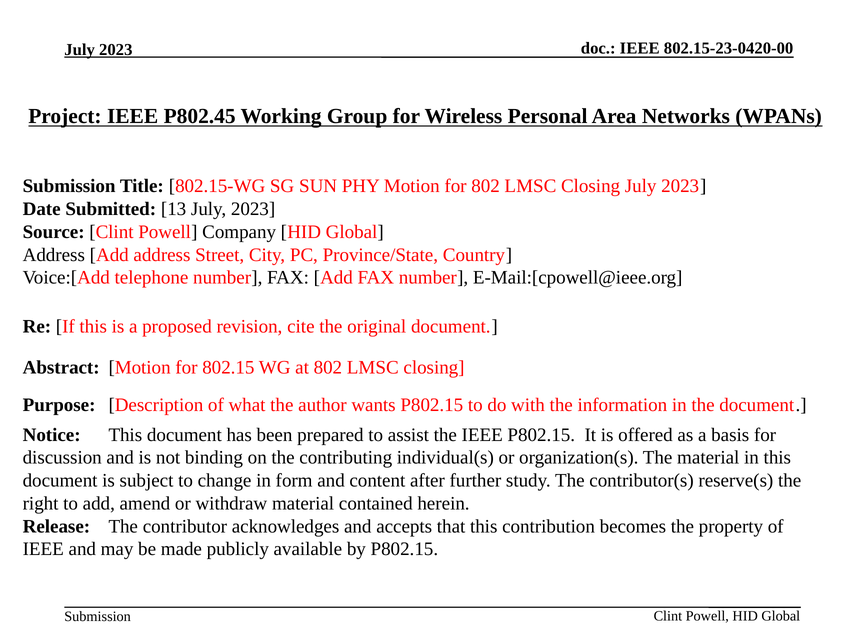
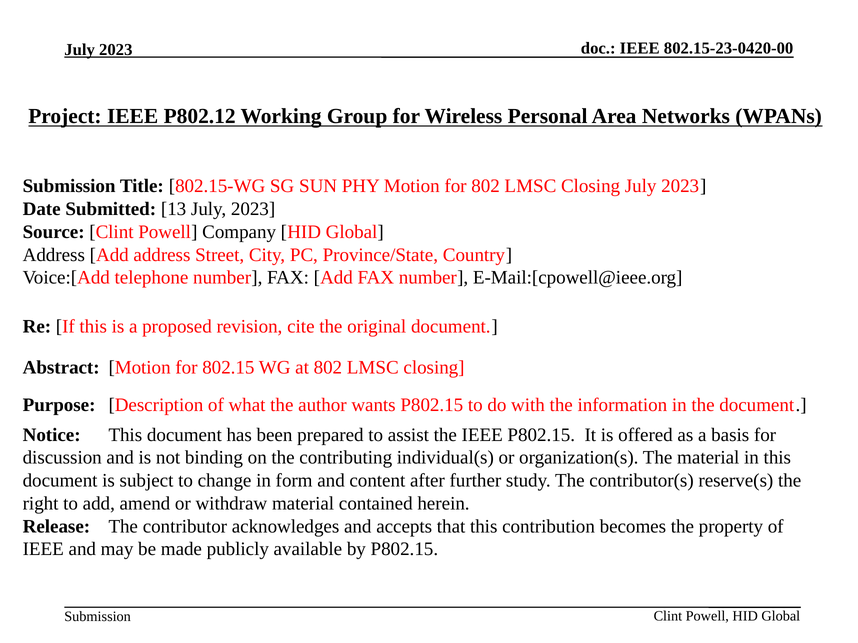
P802.45: P802.45 -> P802.12 (200, 116)
